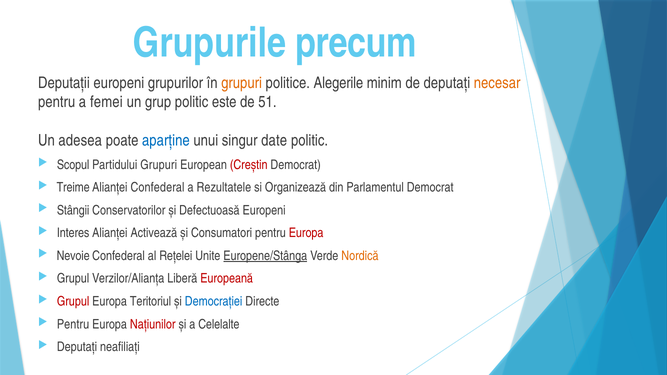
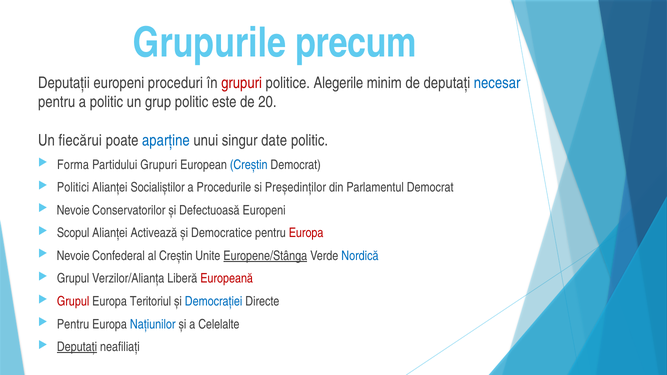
grupurilor: grupurilor -> proceduri (175, 83)
grupuri colour: orange -> red (242, 83)
necesar colour: orange -> blue (497, 83)
a femei: femei -> politic (106, 102)
51: 51 -> 20 (267, 102)
adesea: adesea -> fiecărui (80, 141)
Scopul: Scopul -> Forma (73, 165)
Creștin colour: red -> blue (249, 165)
Treime: Treime -> Politici (73, 188)
Alianței Confederal: Confederal -> Socialiștilor (158, 188)
Rezultatele: Rezultatele -> Procedurile (224, 188)
Organizează: Organizează -> Președinților (295, 188)
Stângii: Stângii -> Nevoie (73, 210)
Interes: Interes -> Scopul (73, 233)
Consumatori: Consumatori -> Democratice (222, 233)
al Rețelei: Rețelei -> Creștin (176, 256)
Nordică colour: orange -> blue (360, 256)
Națiunilor colour: red -> blue (153, 324)
Deputați underline: none -> present (77, 347)
